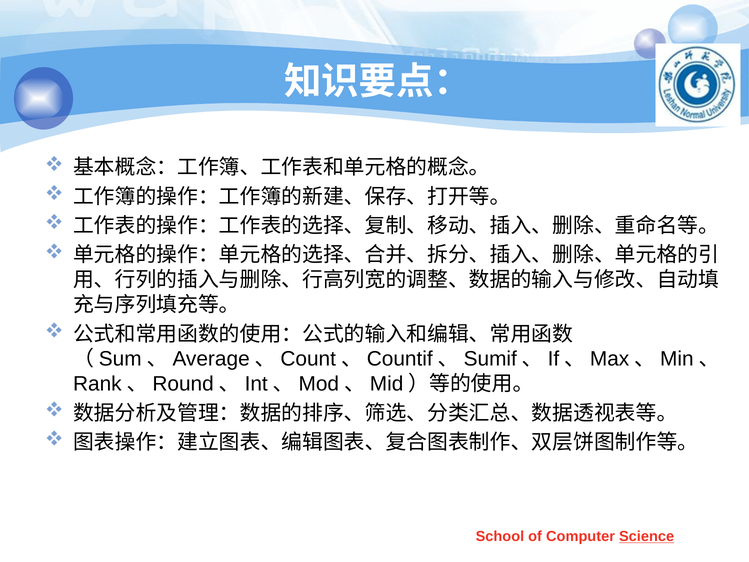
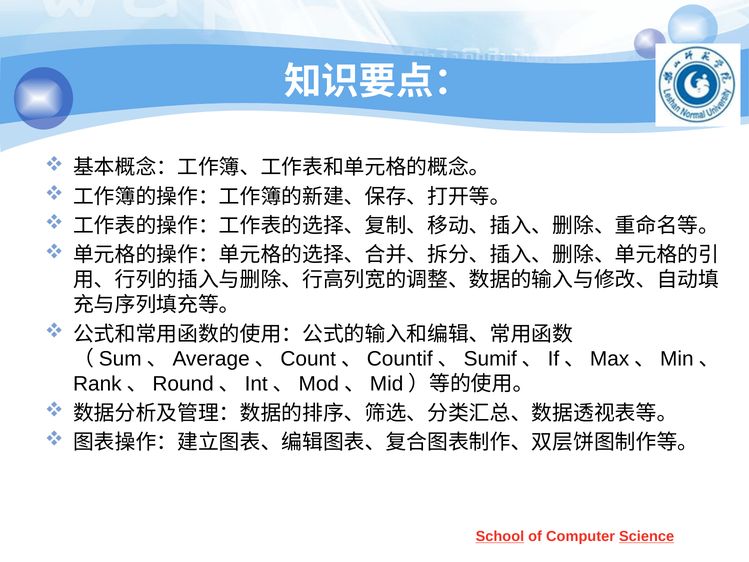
School underline: none -> present (500, 536)
